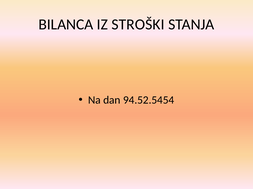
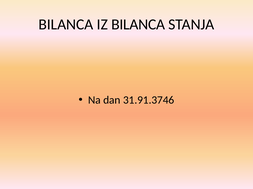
IZ STROŠKI: STROŠKI -> BILANCA (138, 24)
94.52.5454: 94.52.5454 -> 31.91.3746 (149, 100)
